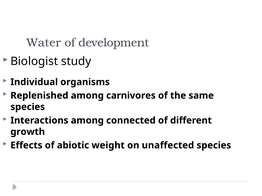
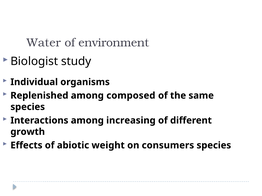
development: development -> environment (114, 43)
carnivores: carnivores -> composed (131, 96)
connected: connected -> increasing (131, 121)
unaffected: unaffected -> consumers (168, 146)
